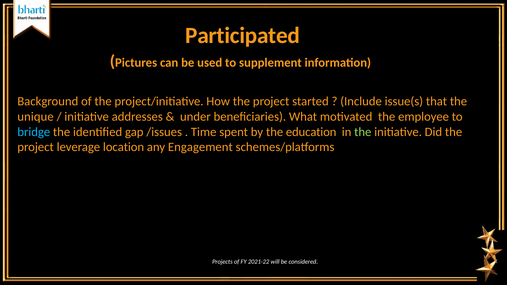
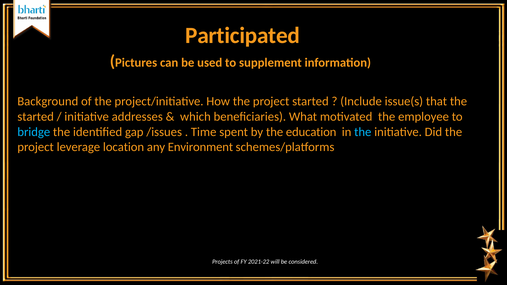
unique: unique -> started (36, 117)
under: under -> which (195, 117)
the colour: light green -> light blue (363, 132)
Engagement: Engagement -> Environment (200, 147)
